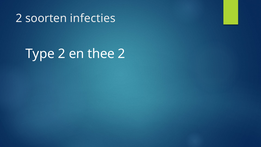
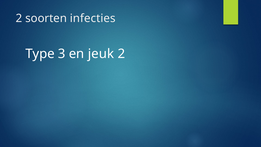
Type 2: 2 -> 3 (62, 54)
thee: thee -> jeuk (101, 54)
